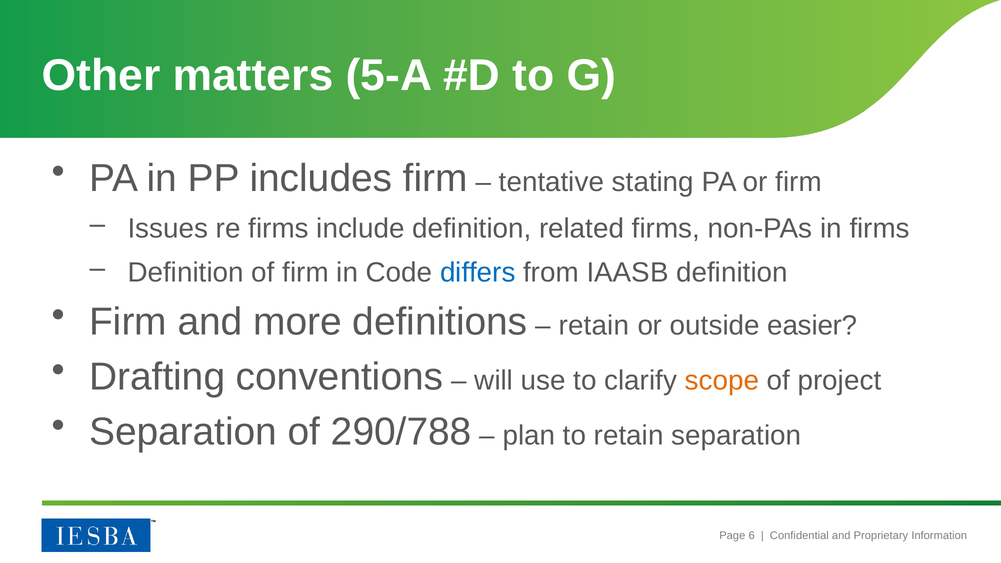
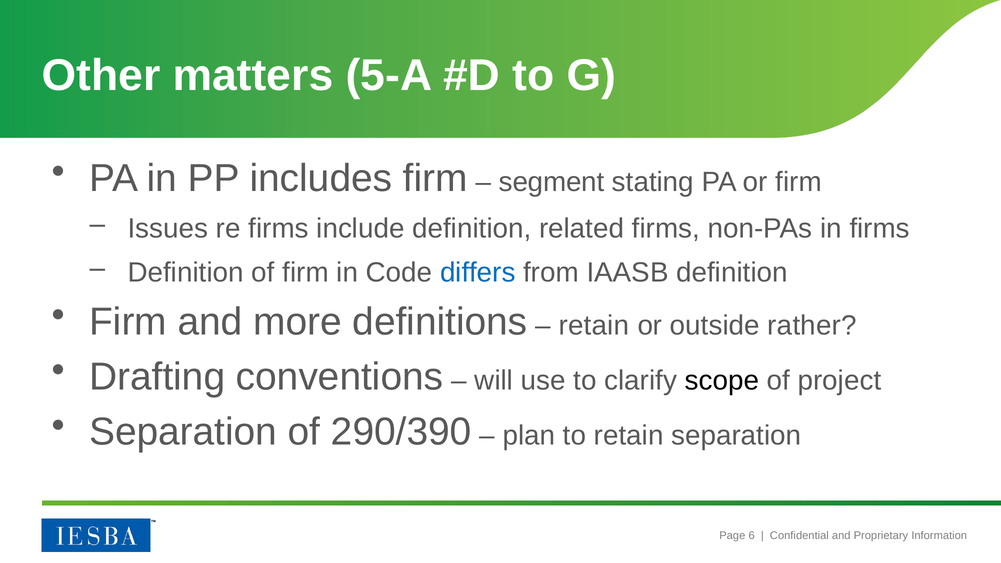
tentative: tentative -> segment (552, 182)
easier: easier -> rather (812, 326)
scope colour: orange -> black (722, 381)
290/788: 290/788 -> 290/390 (401, 432)
